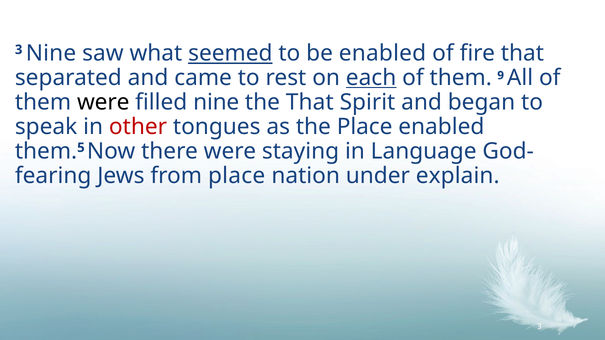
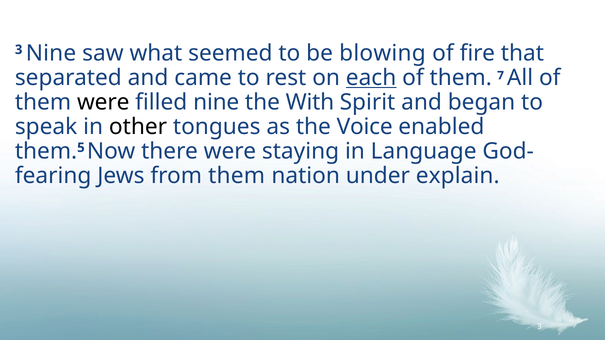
seemed underline: present -> none (230, 53)
be enabled: enabled -> blowing (382, 53)
9: 9 -> 7 (501, 75)
the That: That -> With (310, 102)
other colour: red -> black (138, 127)
the Place: Place -> Voice (365, 127)
from place: place -> them (237, 176)
